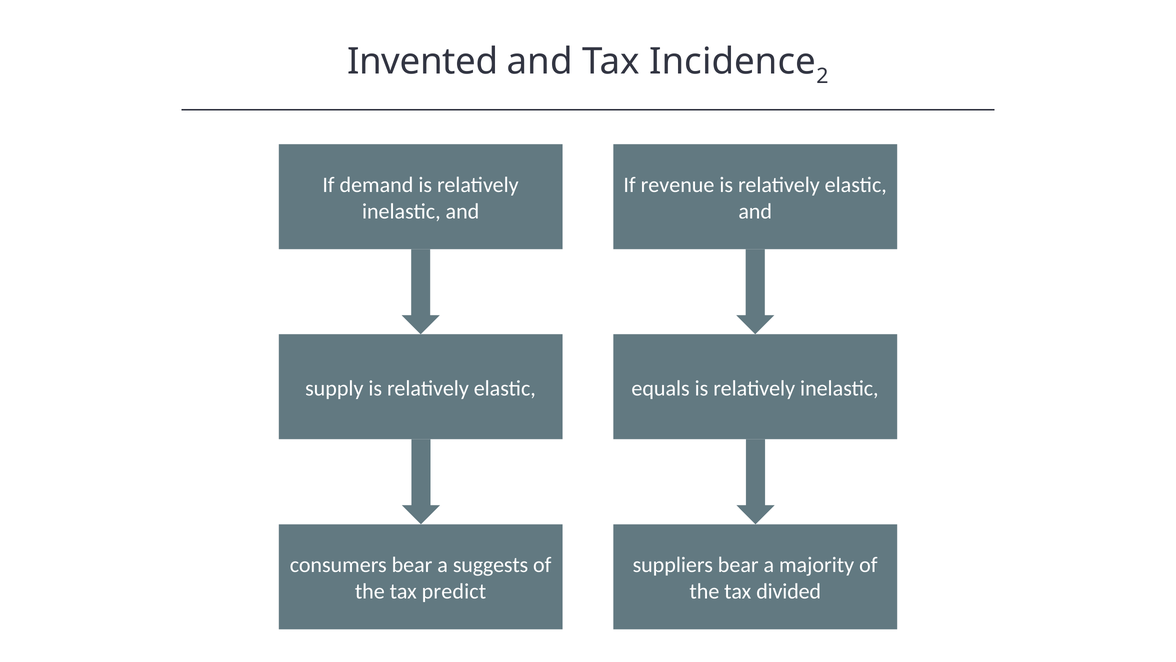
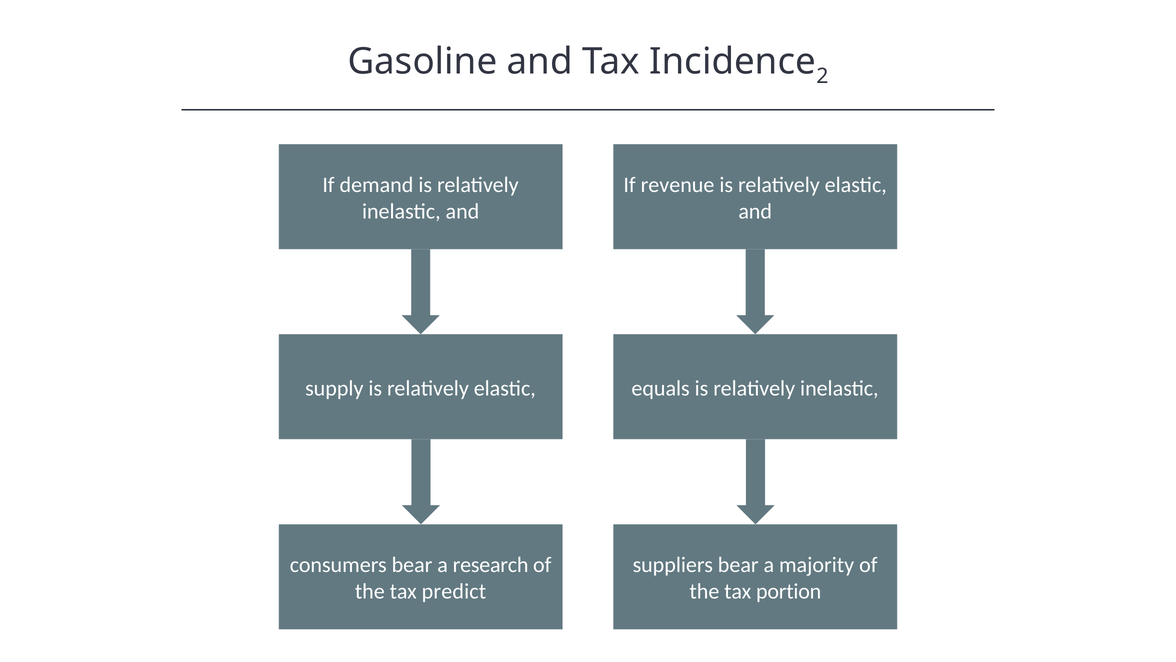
Invented: Invented -> Gasoline (422, 62)
suggests: suggests -> research (491, 565)
divided: divided -> portion (789, 591)
